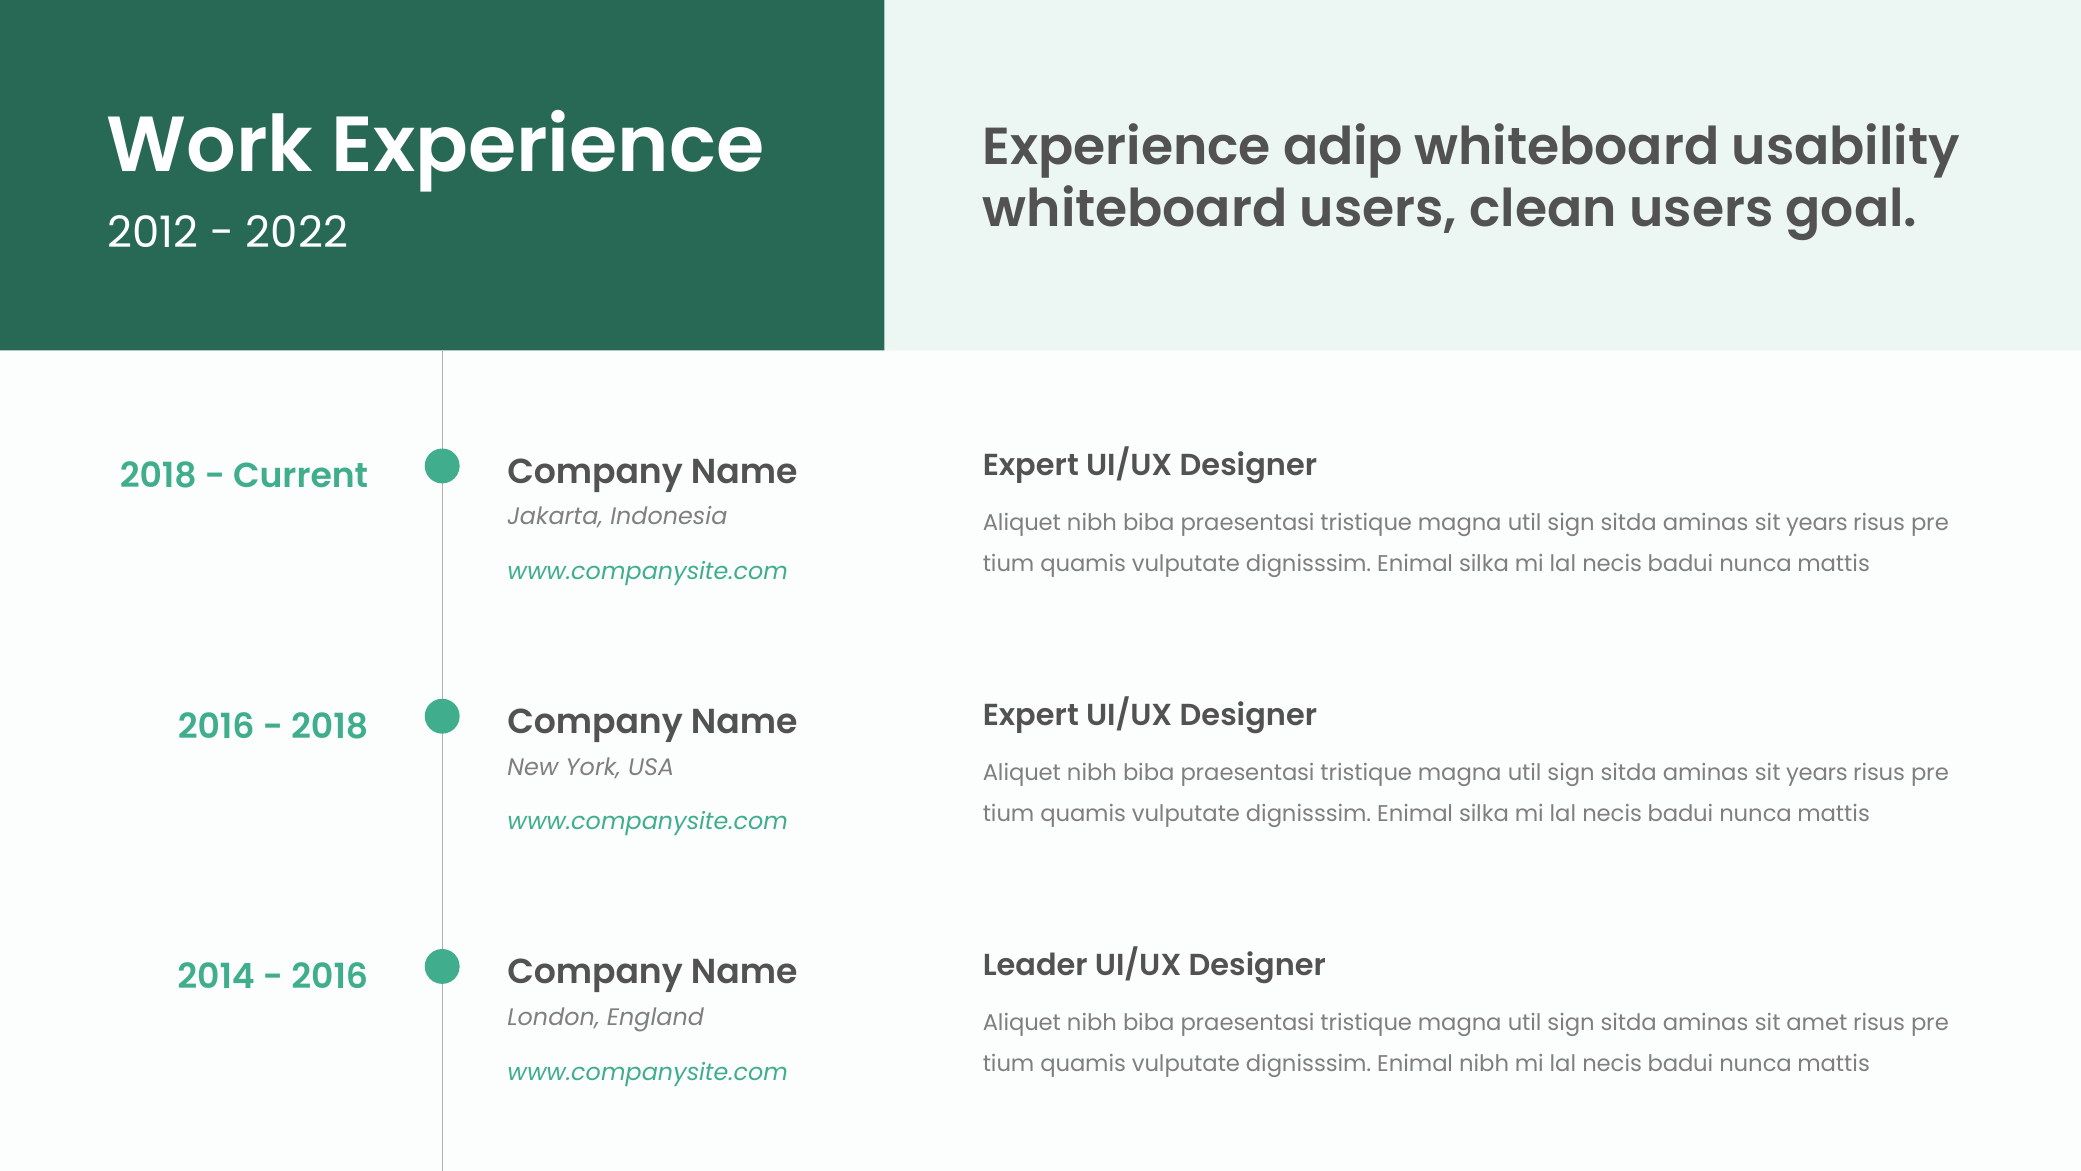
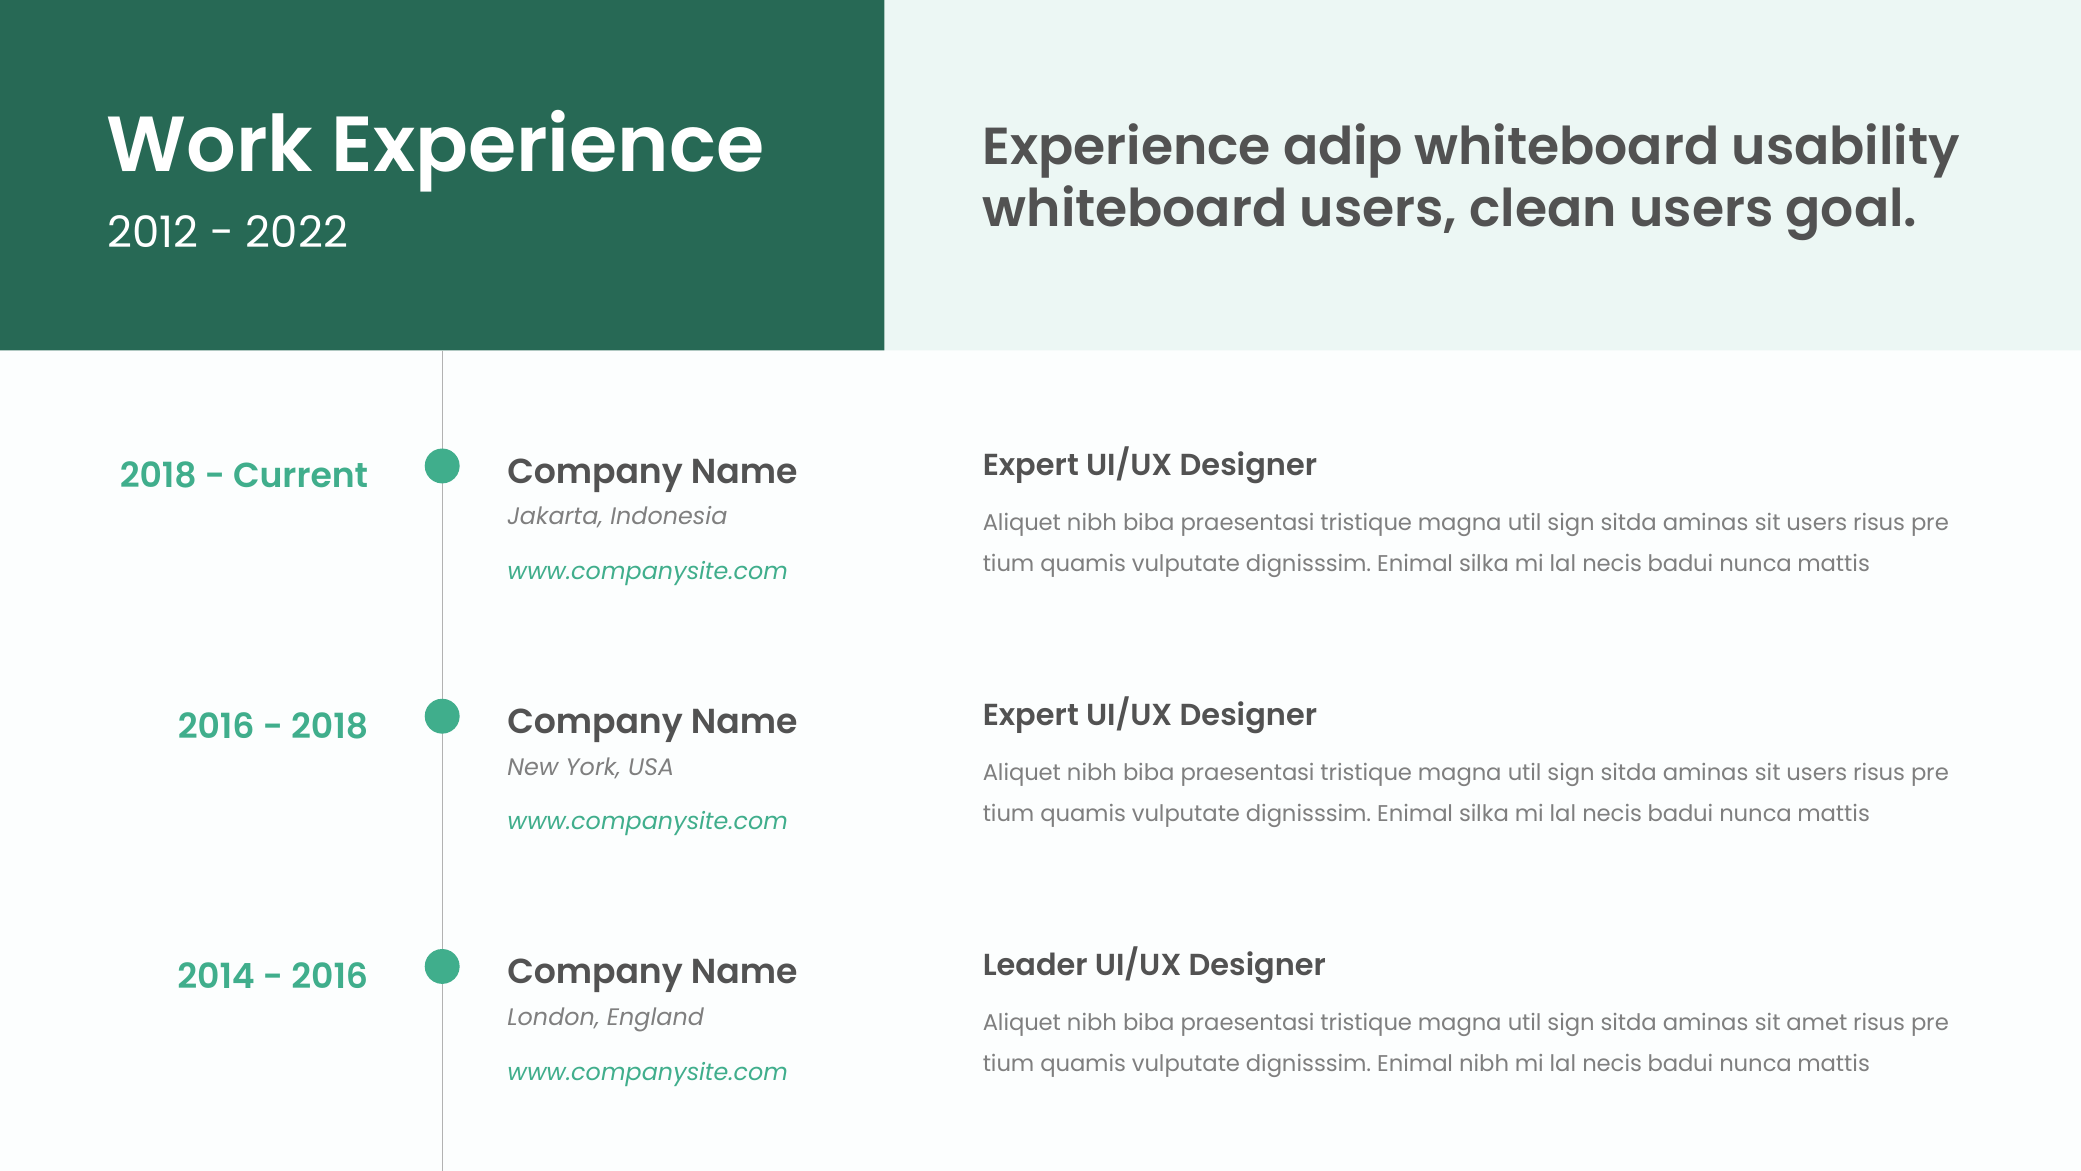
years: years -> users (1817, 522)
years: years -> users (1817, 773)
